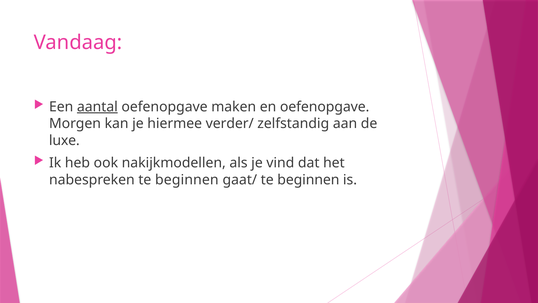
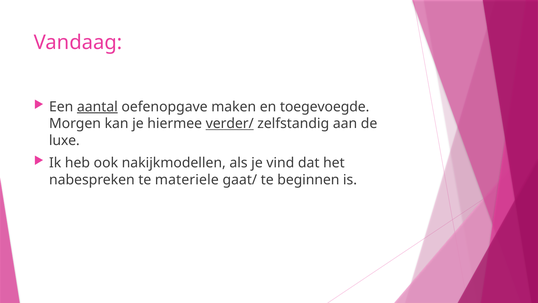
en oefenopgave: oefenopgave -> toegevoegde (325, 107)
verder/ underline: none -> present (230, 124)
nabespreken te beginnen: beginnen -> materiele (187, 180)
